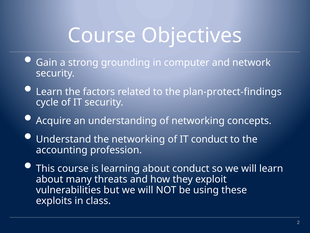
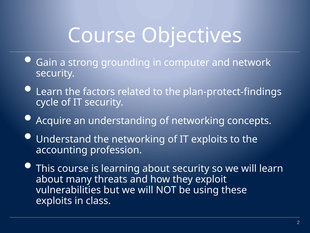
IT conduct: conduct -> exploits (209, 139)
about conduct: conduct -> security (191, 168)
